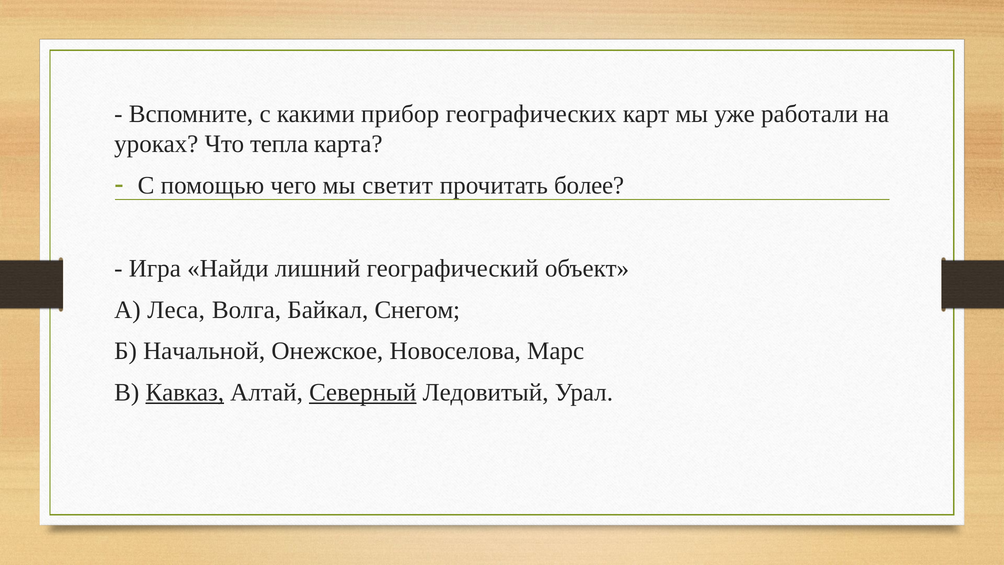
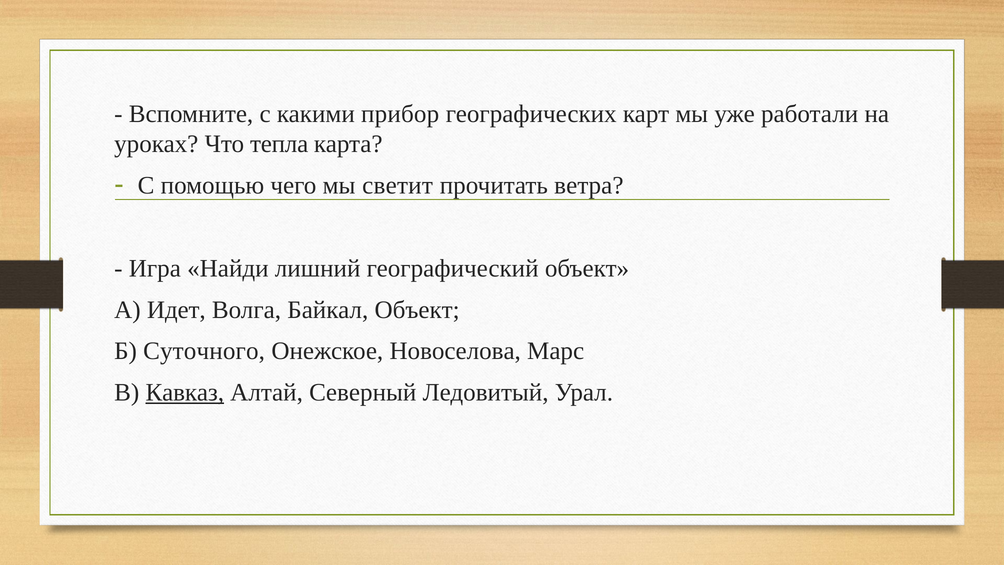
более: более -> ветра (589, 185)
Леса: Леса -> Идет (176, 310)
Байкал Снегом: Снегом -> Объект (417, 310)
Начальной: Начальной -> Суточного (204, 351)
Северный underline: present -> none (363, 392)
